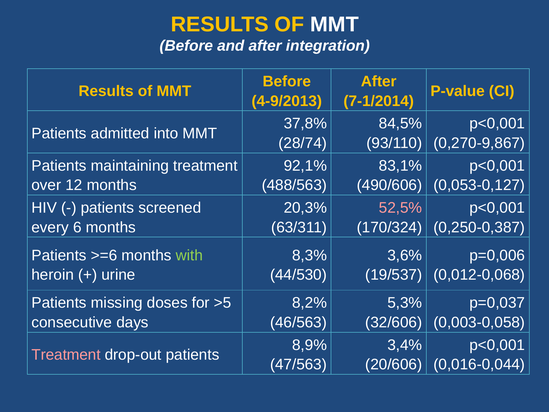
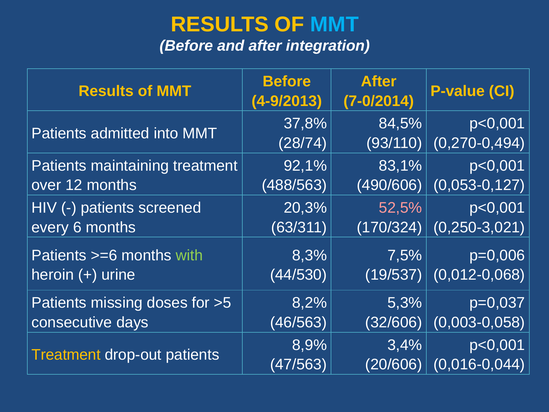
MMT colour: white -> light blue (334, 24)
7-1/2014: 7-1/2014 -> 7-0/2014 (379, 101)
0,270-9,867: 0,270-9,867 -> 0,270-0,494 (479, 143)
0,250-0,387: 0,250-0,387 -> 0,250-3,021 (479, 227)
3,6%: 3,6% -> 7,5% (405, 255)
Treatment colour: pink -> yellow (66, 355)
